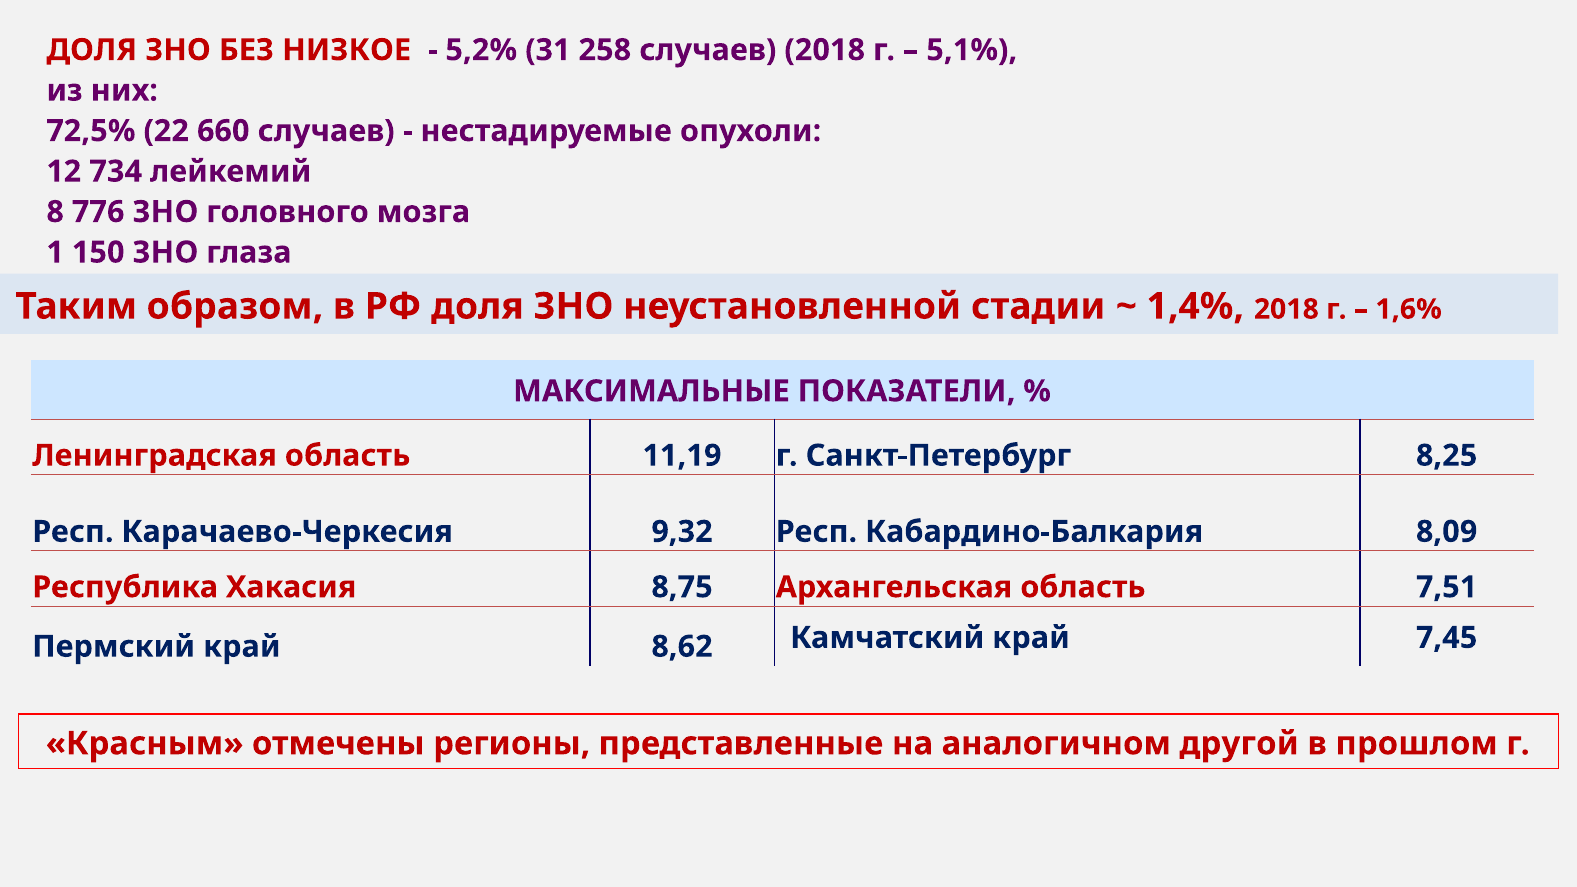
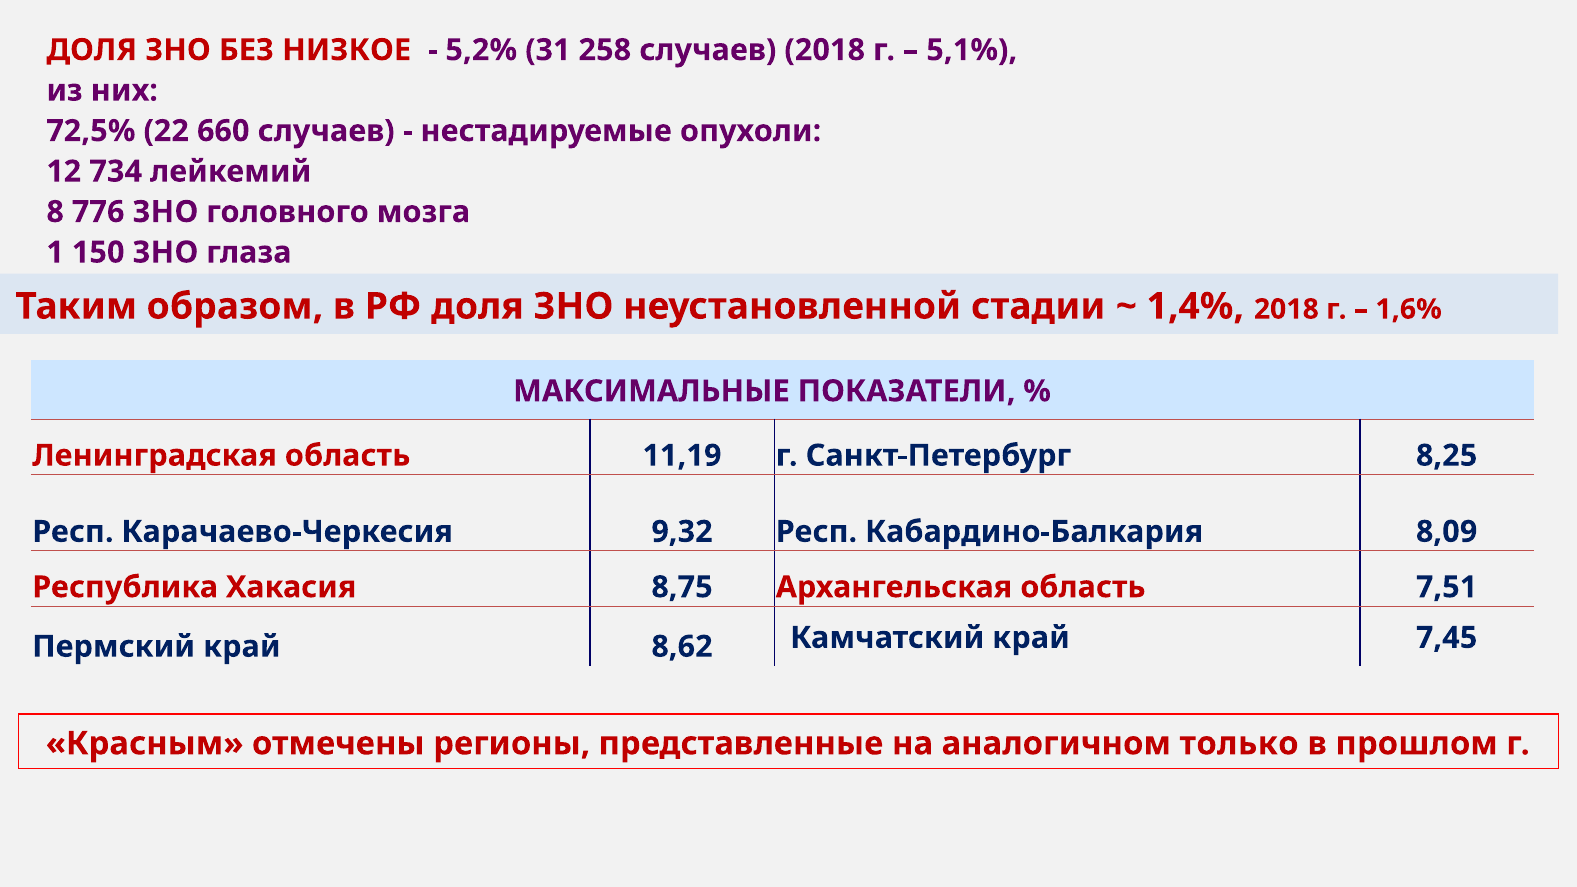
другой: другой -> только (1239, 744)
